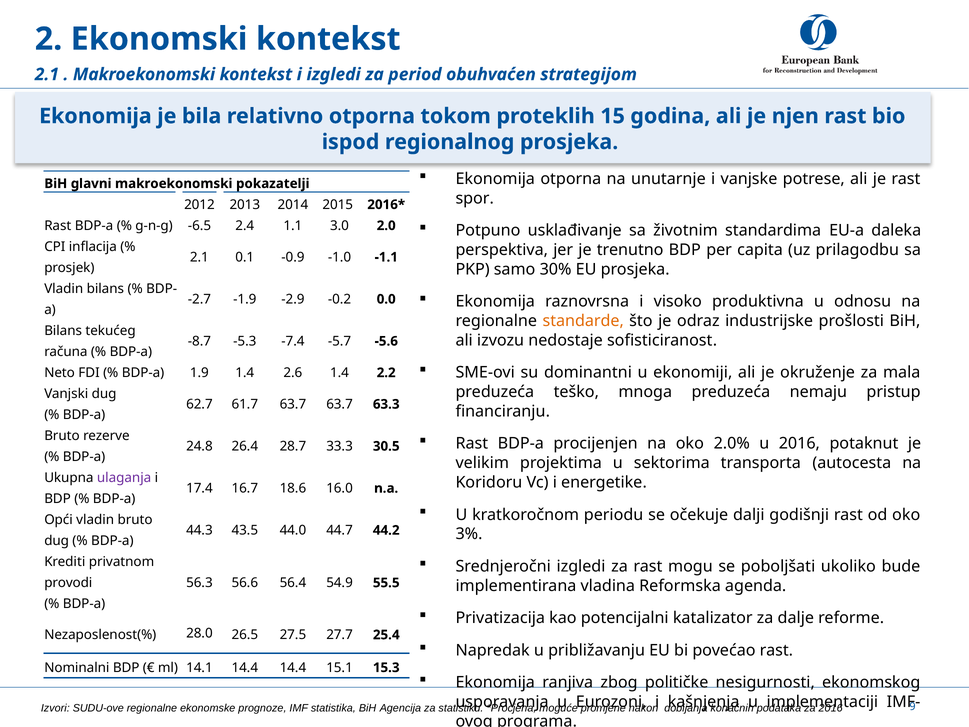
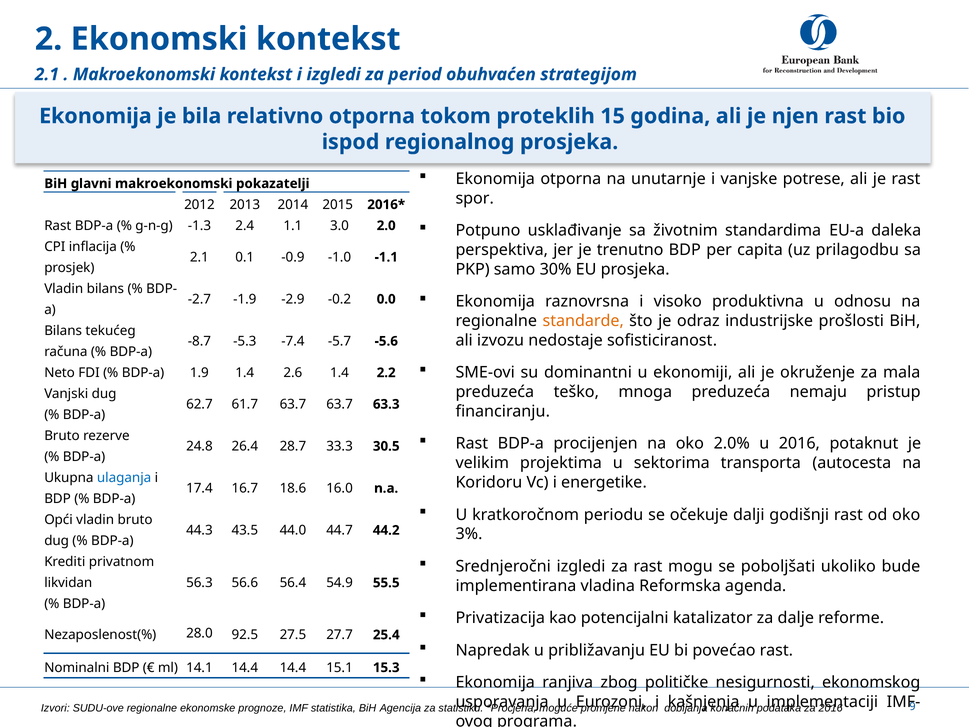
-6.5: -6.5 -> -1.3 (199, 226)
ulaganja colour: purple -> blue (124, 478)
provodi: provodi -> likvidan (68, 583)
26.5: 26.5 -> 92.5 (245, 635)
